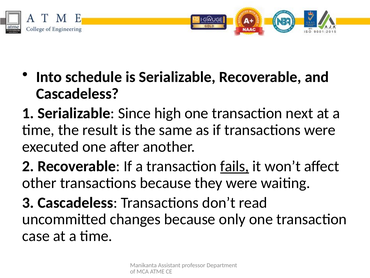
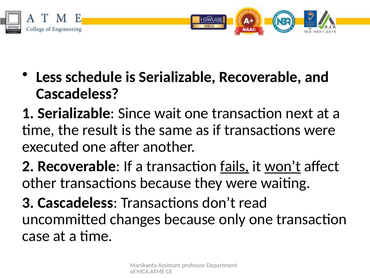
Into: Into -> Less (49, 77)
high: high -> wait (168, 113)
won’t underline: none -> present (283, 166)
